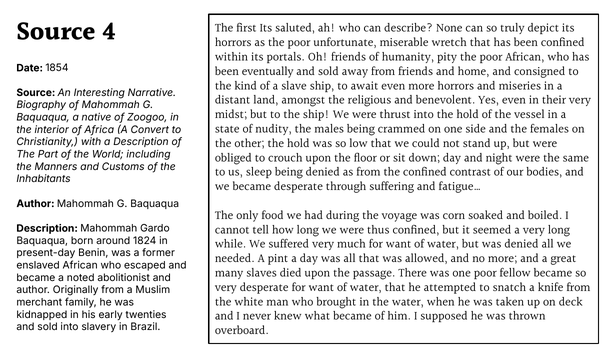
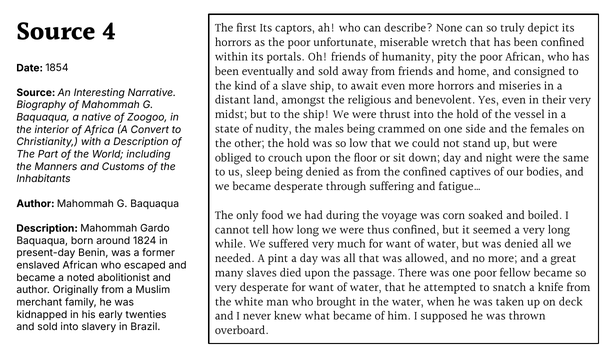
saluted: saluted -> captors (295, 28)
contrast: contrast -> captives (470, 172)
